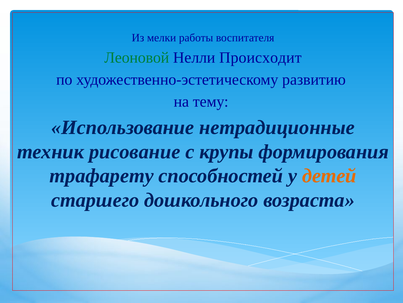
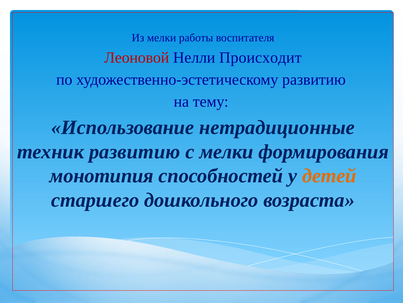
Леоновой colour: green -> red (137, 57)
техник рисование: рисование -> развитию (135, 151)
с крупы: крупы -> мелки (226, 151)
трафарету: трафарету -> монотипия (102, 175)
